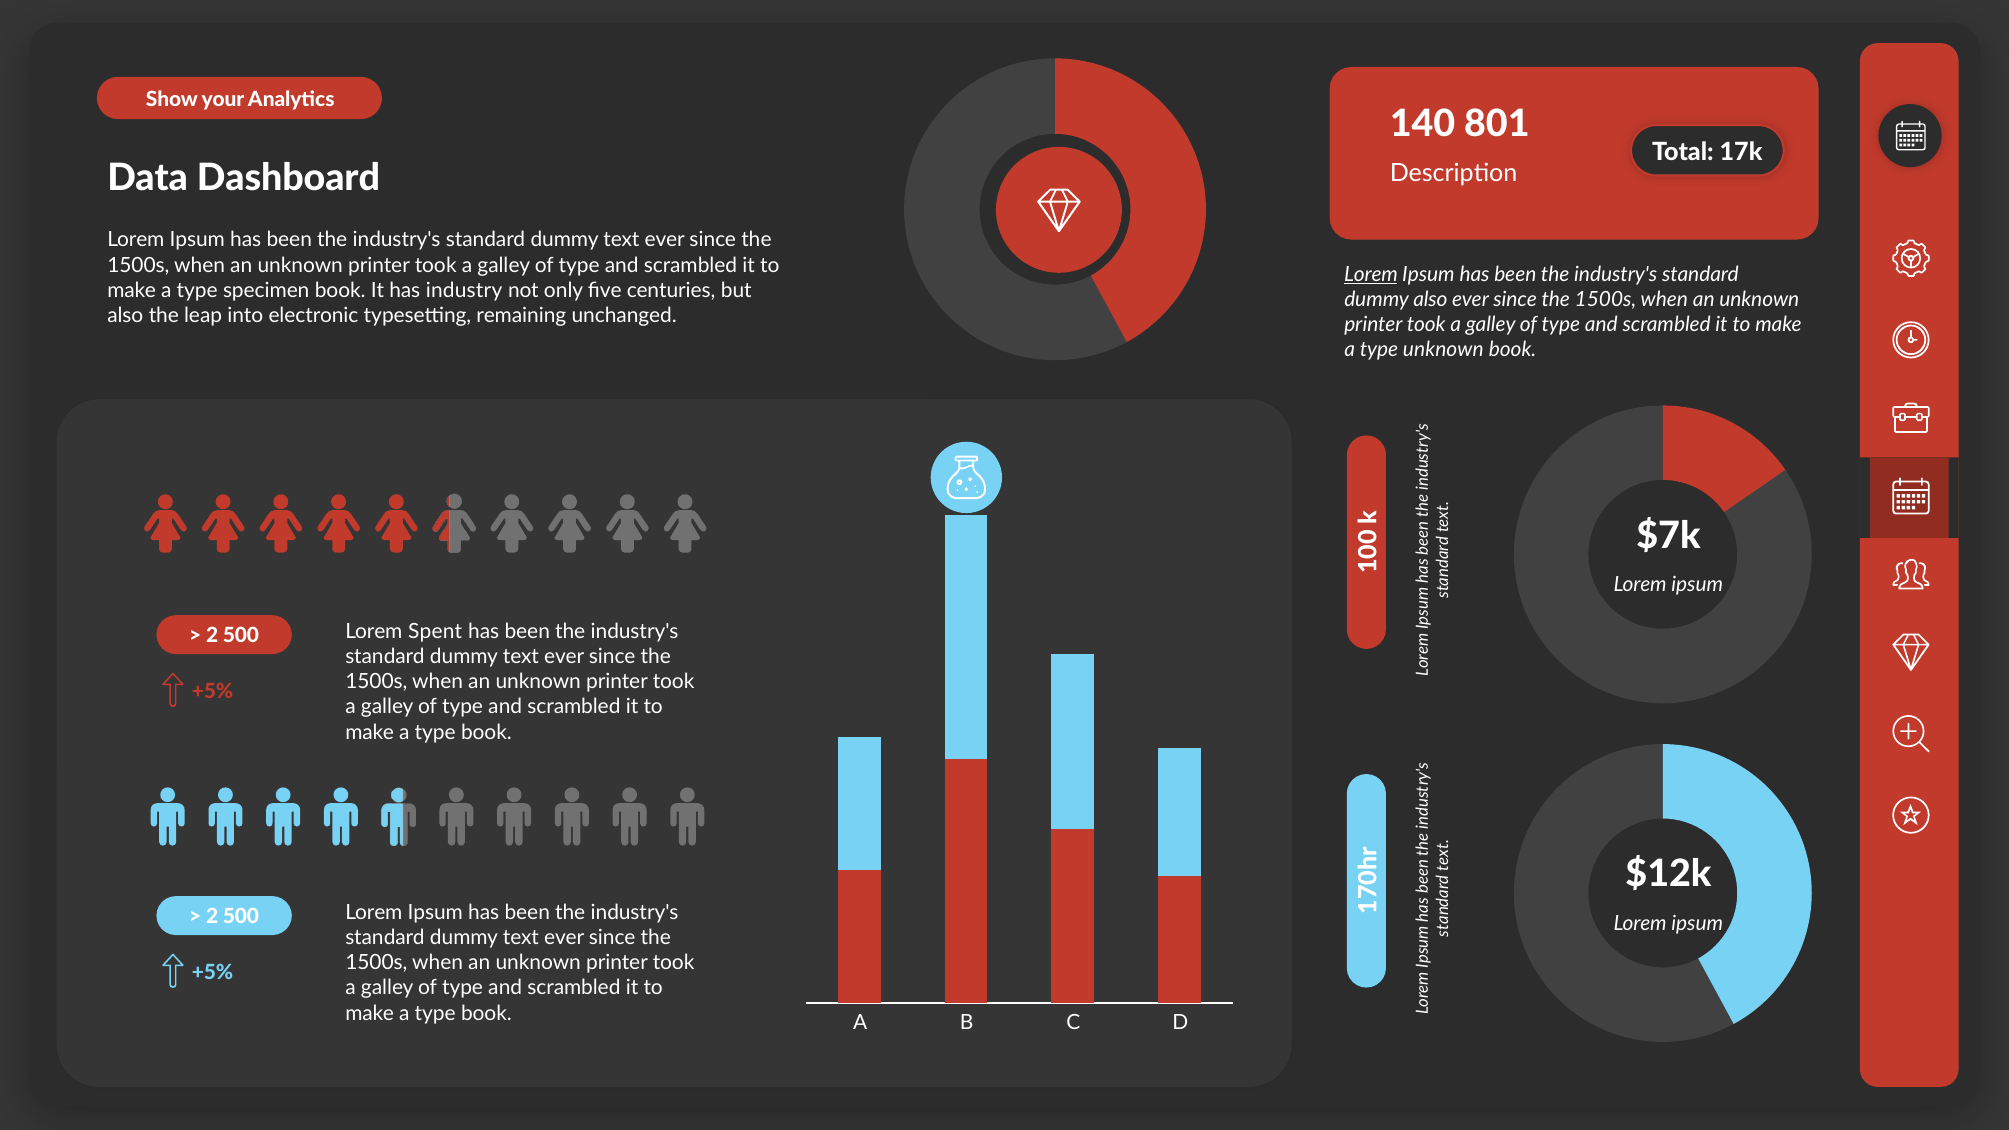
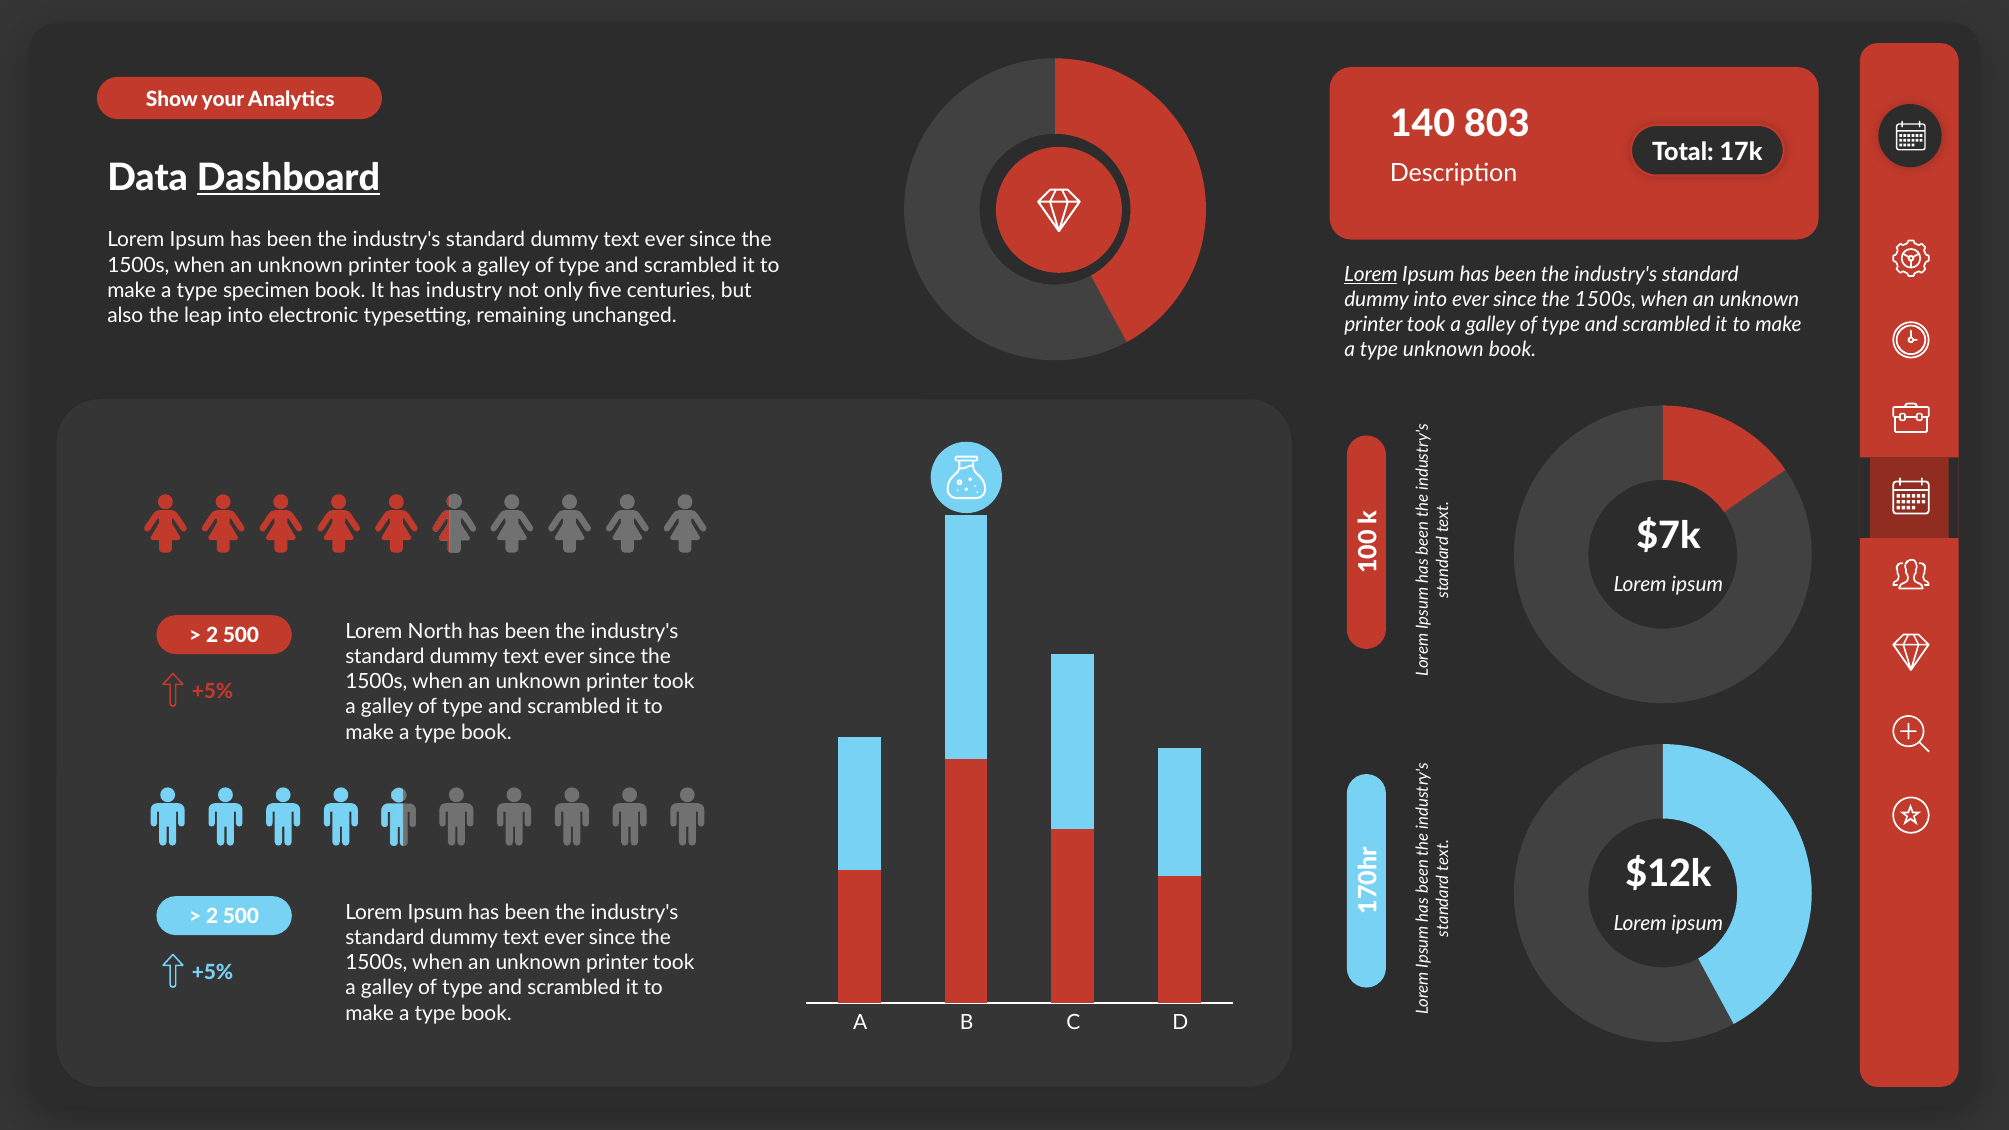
801: 801 -> 803 (1497, 124)
Dashboard underline: none -> present (288, 178)
dummy also: also -> into (1430, 300)
Spent: Spent -> North (435, 632)
